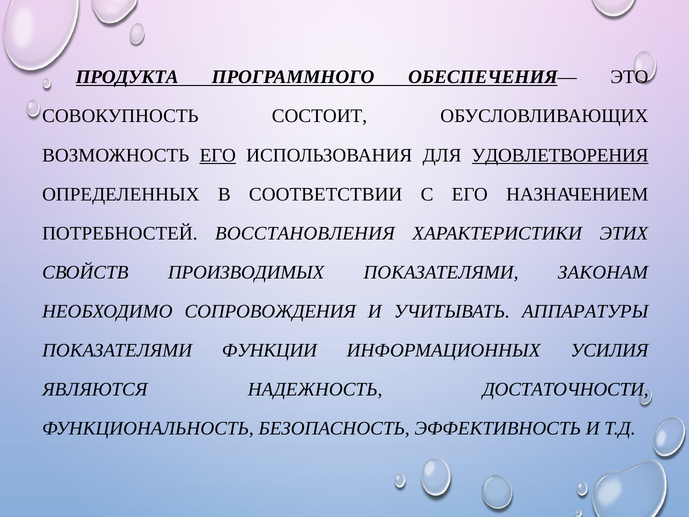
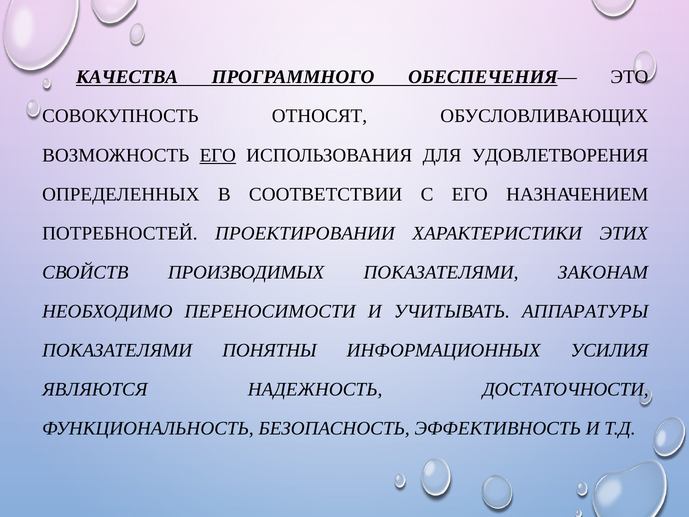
ПРОДУКТА: ПРОДУКТА -> КАЧЕСТВА (127, 77)
СОСТОИТ: СОСТОИТ -> ОТНОСЯТ (319, 116)
УДОВЛЕТВОРЕНИЯ underline: present -> none (560, 155)
ВОССТАНОВЛЕНИЯ: ВОССТАНОВЛЕНИЯ -> ПРОЕКТИРОВАНИИ (305, 233)
СОПРОВОЖДЕНИЯ: СОПРОВОЖДЕНИЯ -> ПЕРЕНОСИМОСТИ (270, 311)
ФУНКЦИИ: ФУНКЦИИ -> ПОНЯТНЫ (269, 350)
